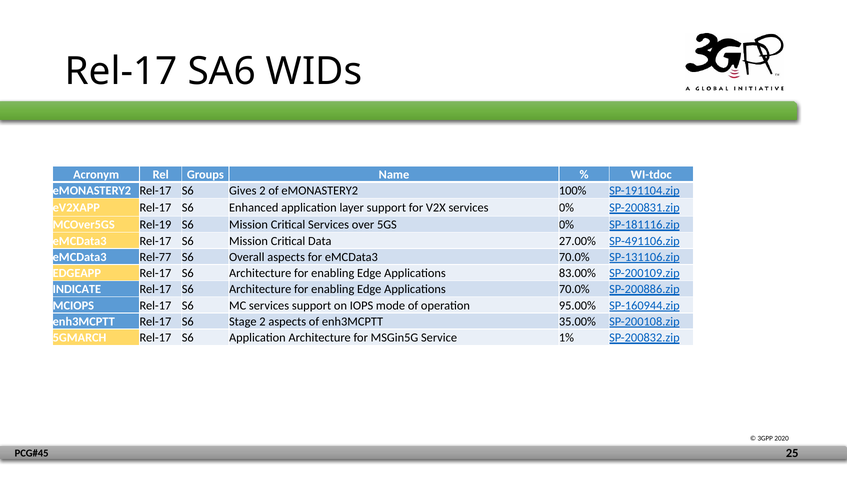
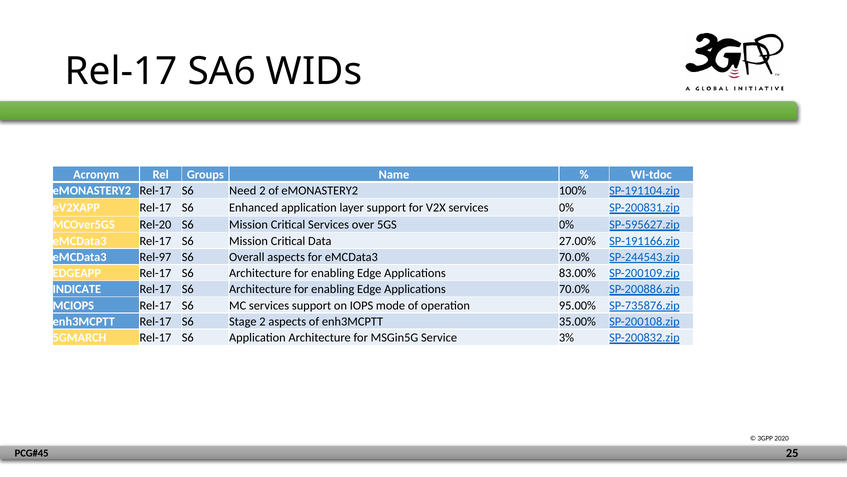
Gives: Gives -> Need (243, 191)
Rel-19: Rel-19 -> Rel-20 (155, 225)
SP-181116.zip: SP-181116.zip -> SP-595627.zip (644, 225)
SP-491106.zip: SP-491106.zip -> SP-191166.zip (644, 241)
Rel-77: Rel-77 -> Rel-97 (155, 257)
SP-131106.zip: SP-131106.zip -> SP-244543.zip (644, 257)
SP-160944.zip: SP-160944.zip -> SP-735876.zip (644, 305)
1%: 1% -> 3% (566, 337)
